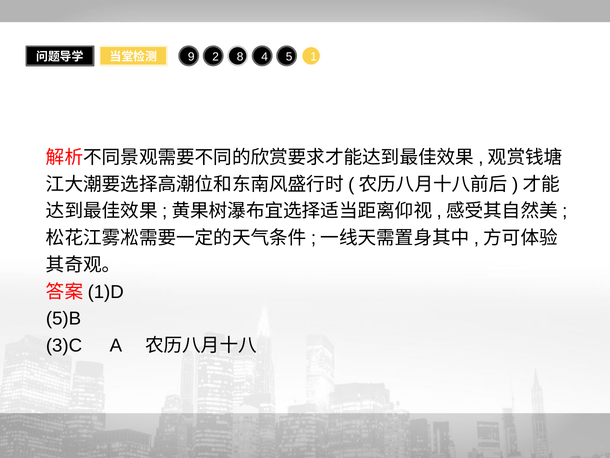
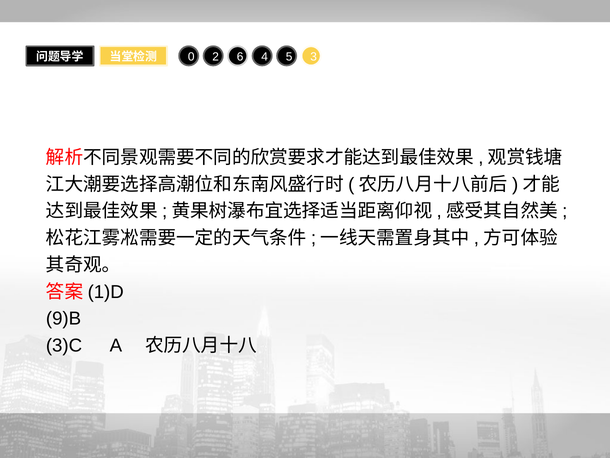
9: 9 -> 0 (191, 57)
8: 8 -> 6 (240, 57)
1: 1 -> 3 (314, 57)
5)B: 5)B -> 9)B (64, 318)
